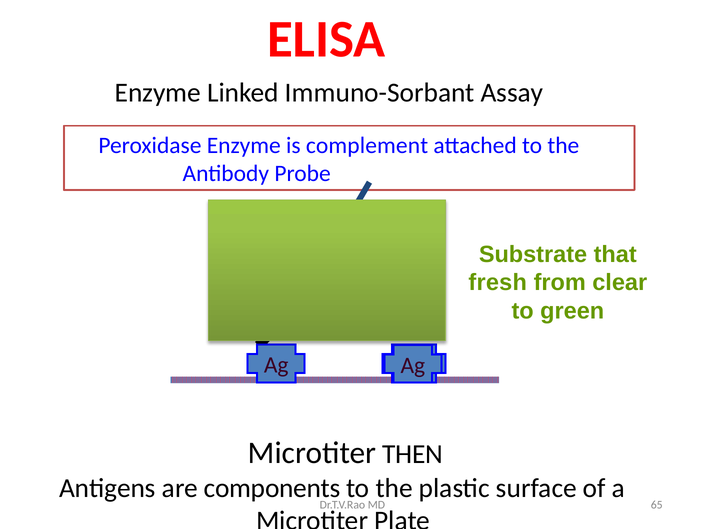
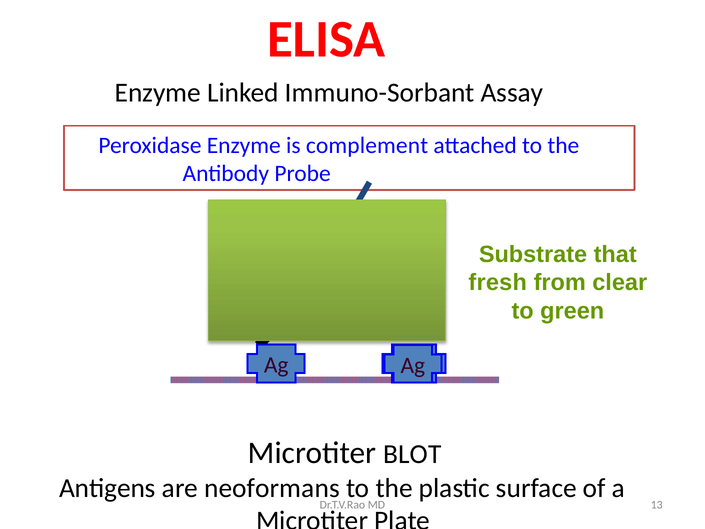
THEN: THEN -> BLOT (412, 454)
components: components -> neoformans (272, 488)
65: 65 -> 13 (657, 505)
